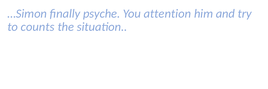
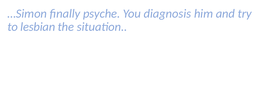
attention: attention -> diagnosis (167, 14)
counts: counts -> lesbian (38, 27)
